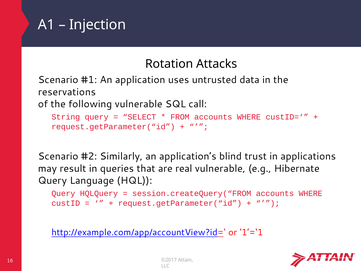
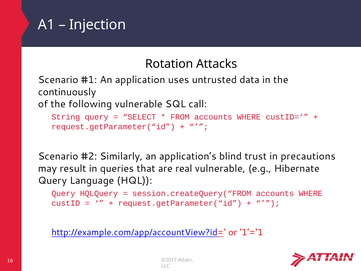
reservations: reservations -> continuously (67, 92)
applications: applications -> precautions (308, 156)
